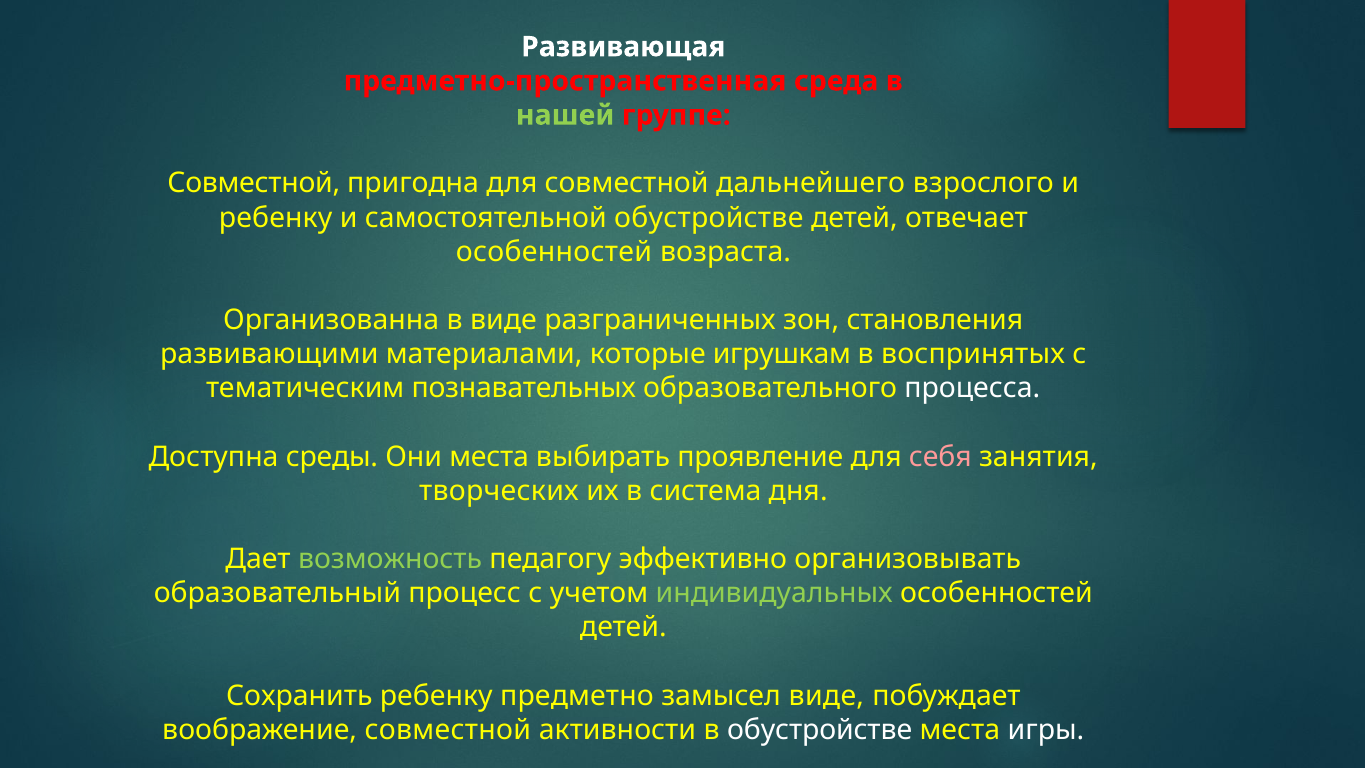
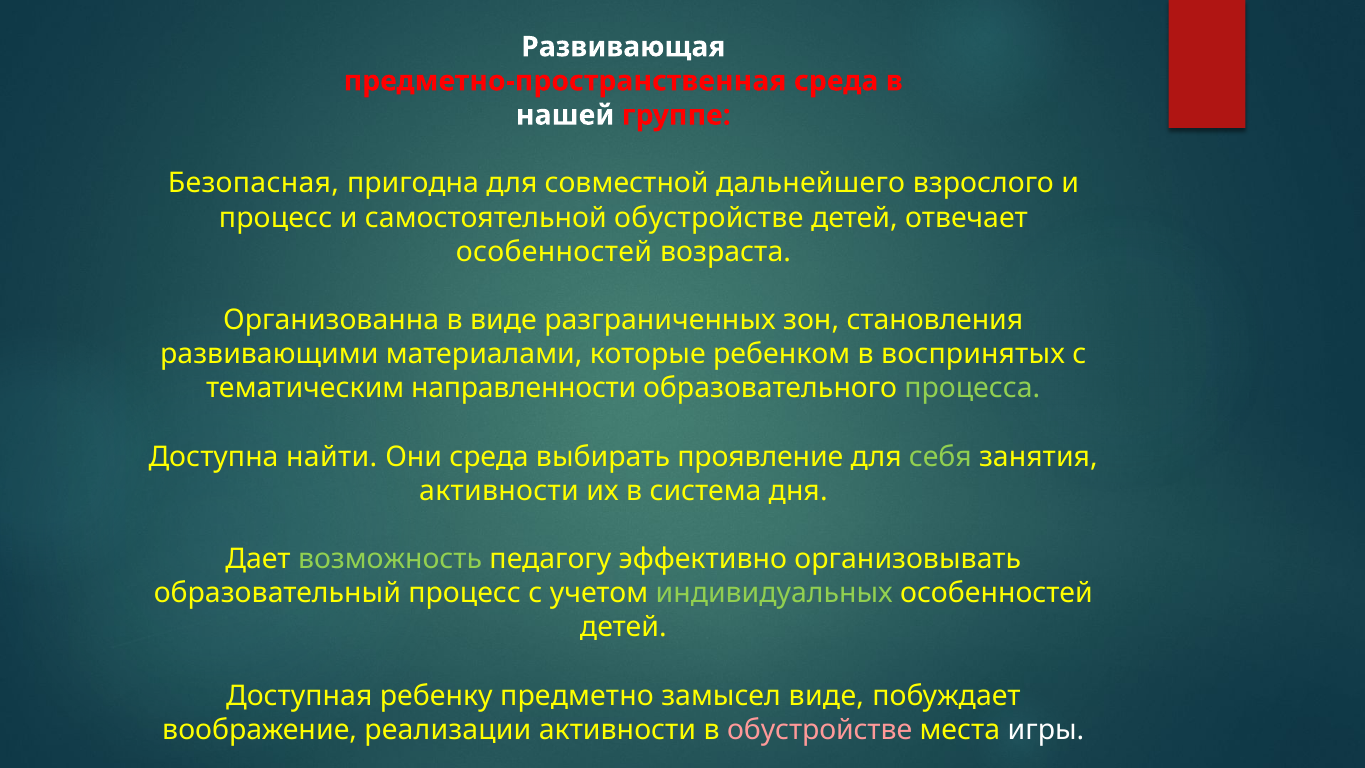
нашей colour: light green -> white (565, 115)
Совместной: Совместной -> Безопасная (253, 183)
ребенку: ребенку -> процесс (276, 218)
игрушкам: игрушкам -> ребенком (782, 354)
познавательных: познавательных -> направленности (524, 388)
процесса colour: white -> light green (972, 388)
среды: среды -> найти (332, 457)
Они места: места -> среда (489, 457)
себя colour: pink -> light green (940, 457)
творческих: творческих -> активности (499, 491)
Сохранить: Сохранить -> Доступная (299, 696)
воображение совместной: совместной -> реализации (448, 730)
обустройстве colour: white -> pink (820, 730)
